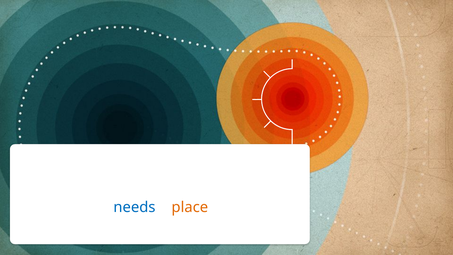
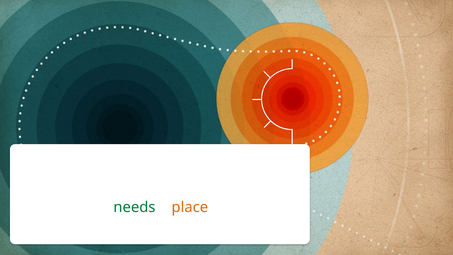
needs colour: blue -> green (134, 207)
